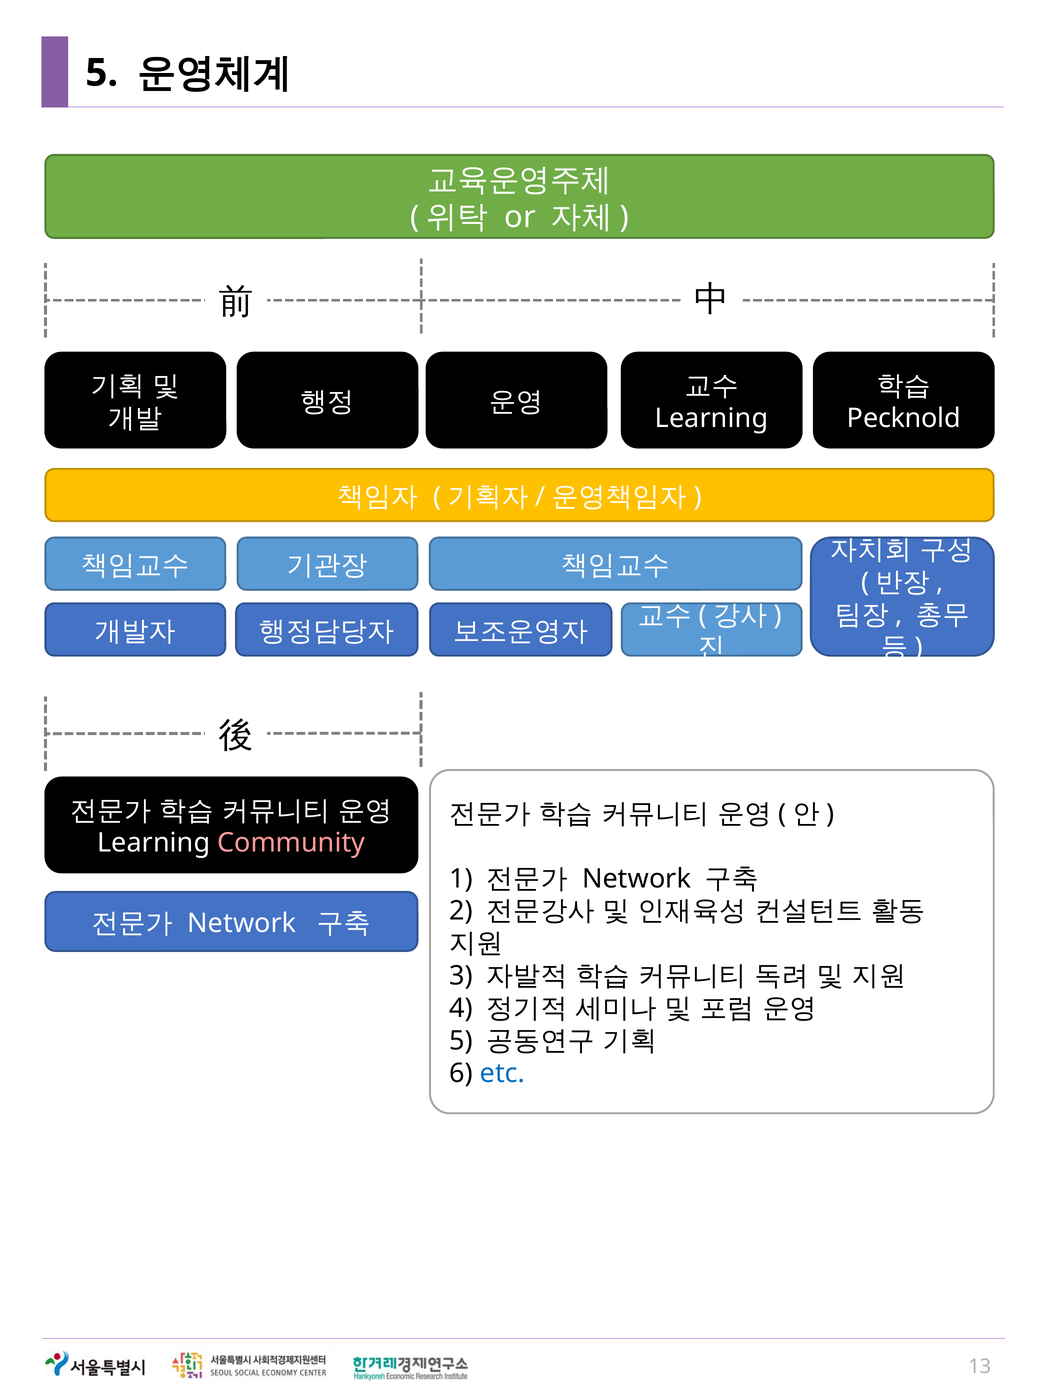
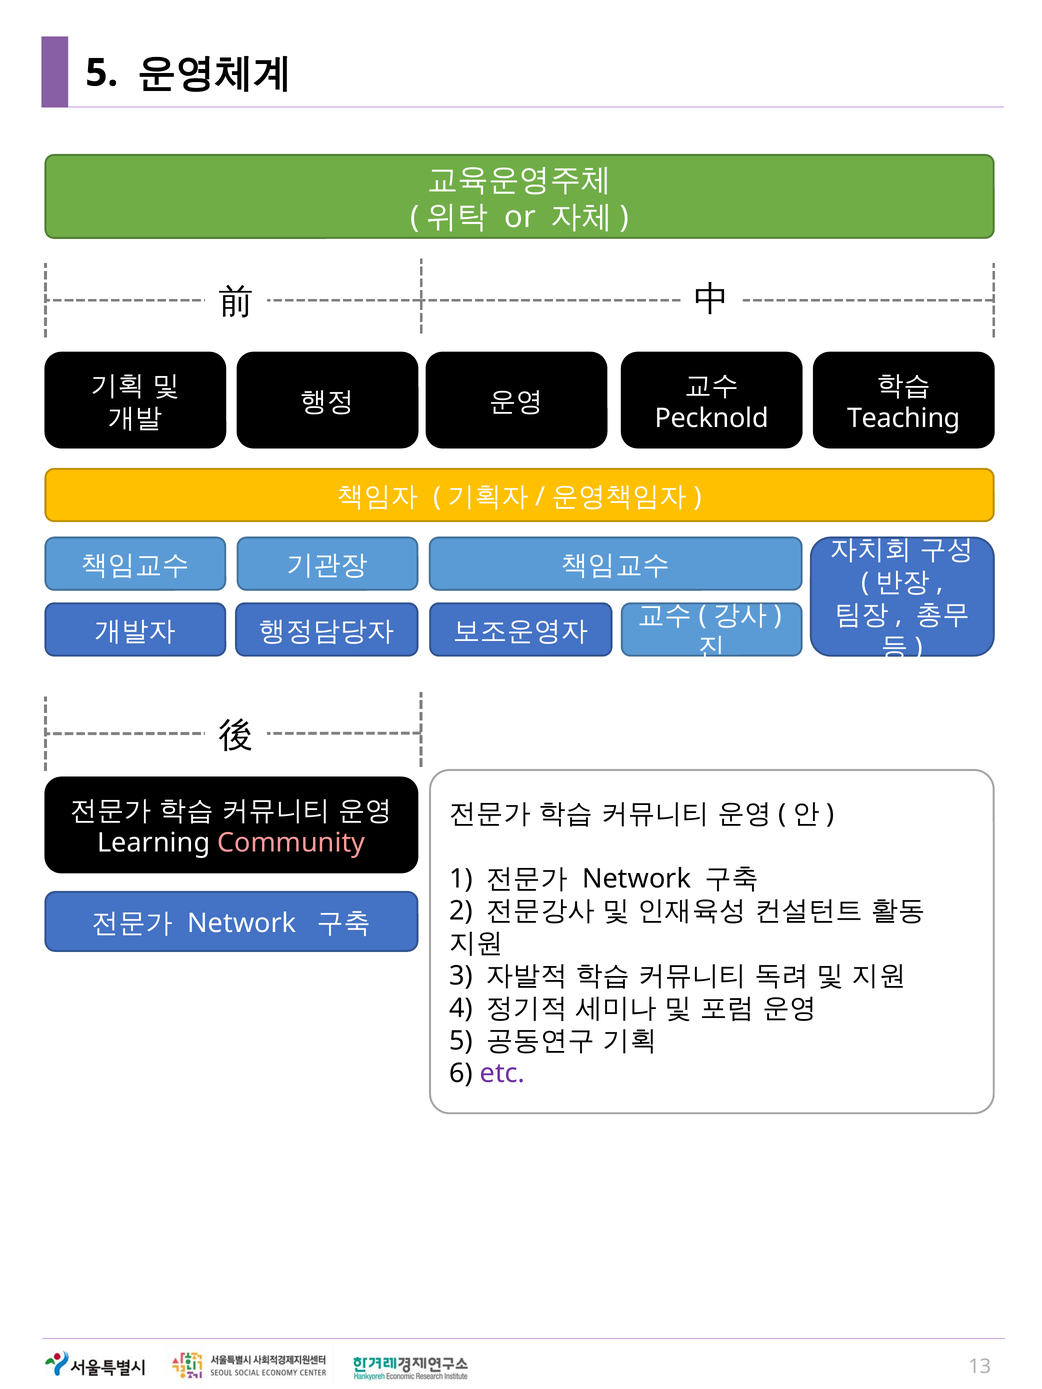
Learning: Learning -> Pecknold (712, 418)
Pecknold: Pecknold -> Teaching (904, 418)
etc colour: blue -> purple (503, 1073)
